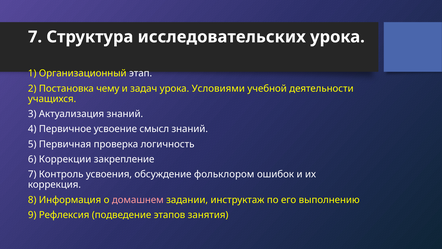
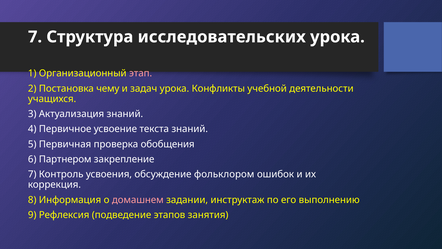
этап colour: white -> pink (141, 73)
Условиями: Условиями -> Конфликты (218, 88)
смысл: смысл -> текста (154, 129)
логичность: логичность -> обобщения (168, 144)
Коррекции: Коррекции -> Партнером (65, 159)
